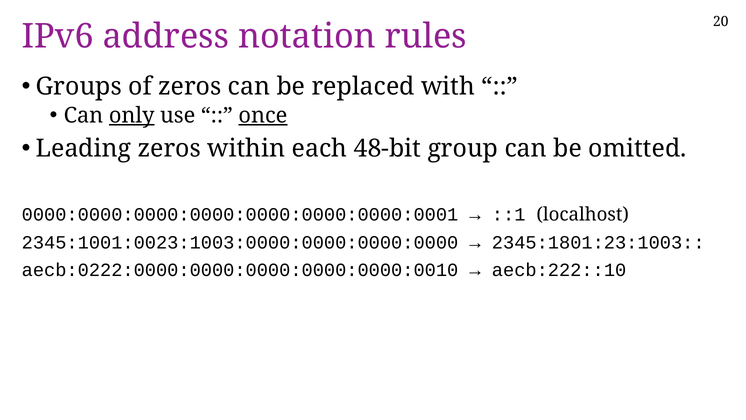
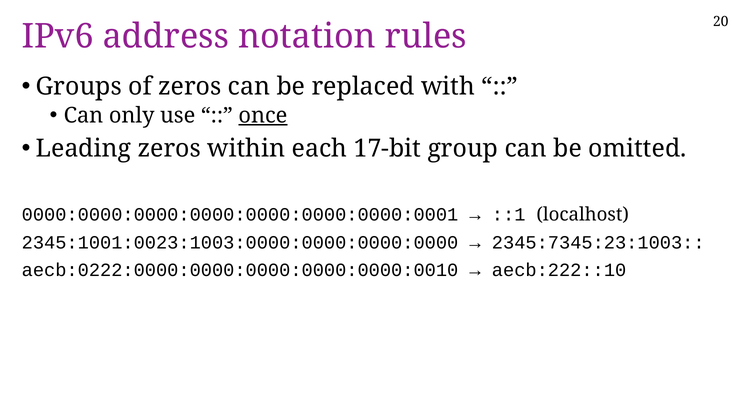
only underline: present -> none (132, 115)
48-bit: 48-bit -> 17-bit (387, 148)
2345:1801:23:1003: 2345:1801:23:1003 -> 2345:7345:23:1003 (598, 242)
